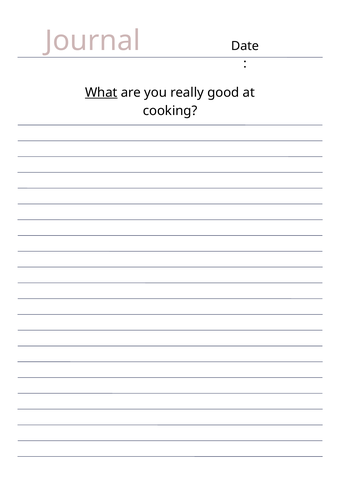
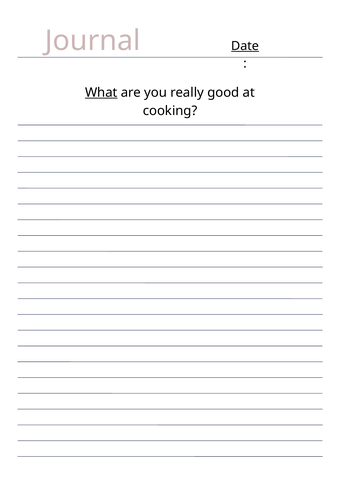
Date underline: none -> present (245, 46)
